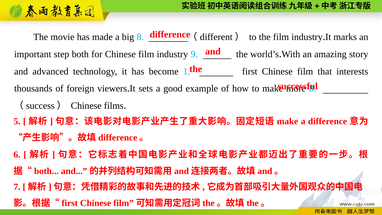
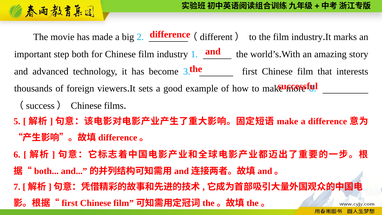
big 8: 8 -> 2 (140, 37)
9: 9 -> 1 (194, 54)
1: 1 -> 3 (187, 71)
